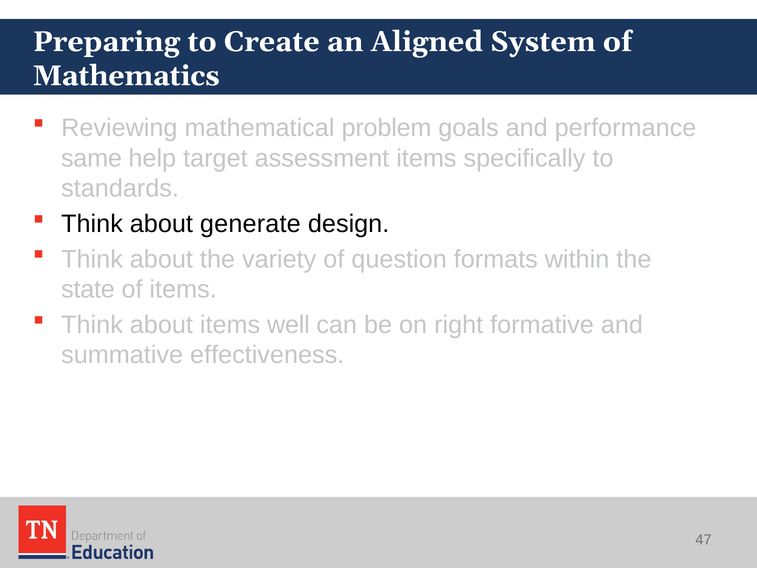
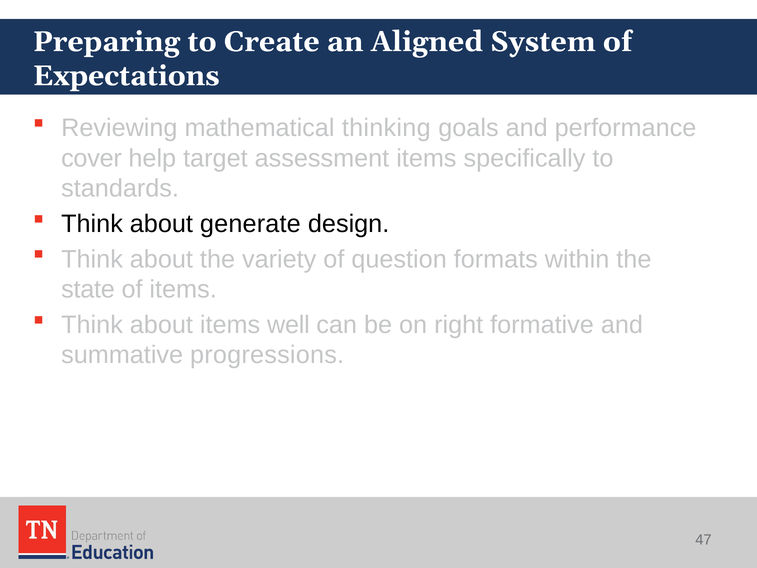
Mathematics: Mathematics -> Expectations (126, 76)
problem: problem -> thinking (386, 128)
same: same -> cover (91, 158)
effectiveness: effectiveness -> progressions (267, 355)
